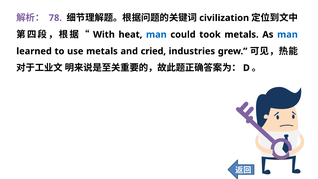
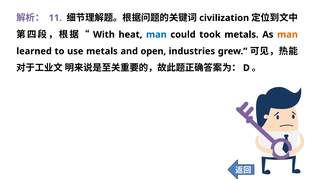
78: 78 -> 11 (55, 18)
man colour: blue -> orange (287, 35)
cried: cried -> open (153, 51)
